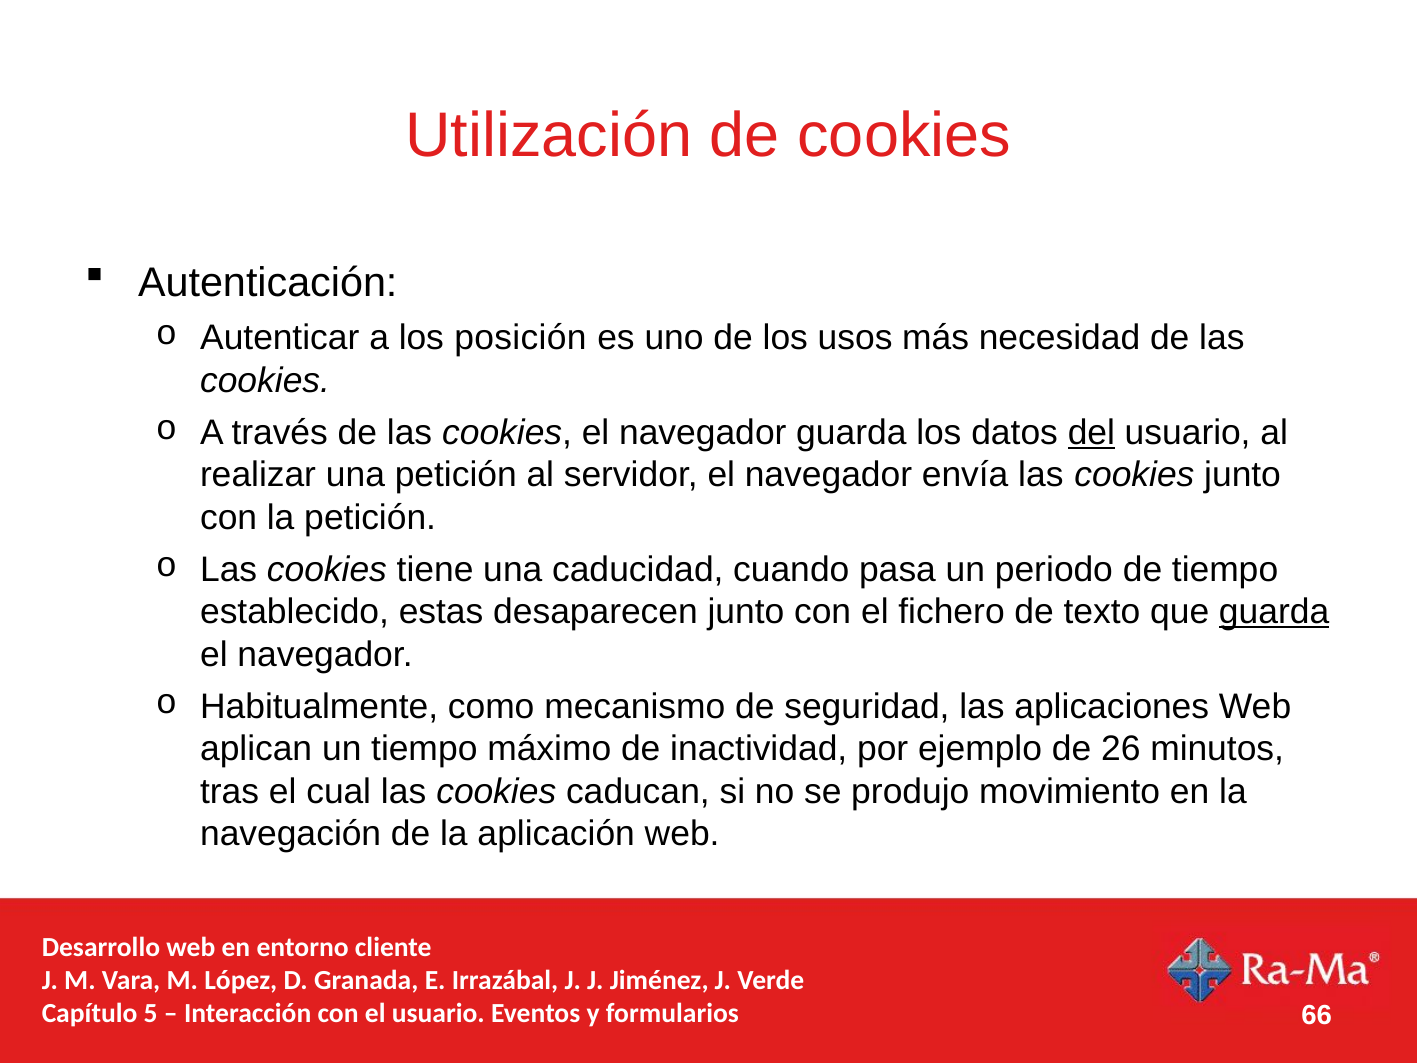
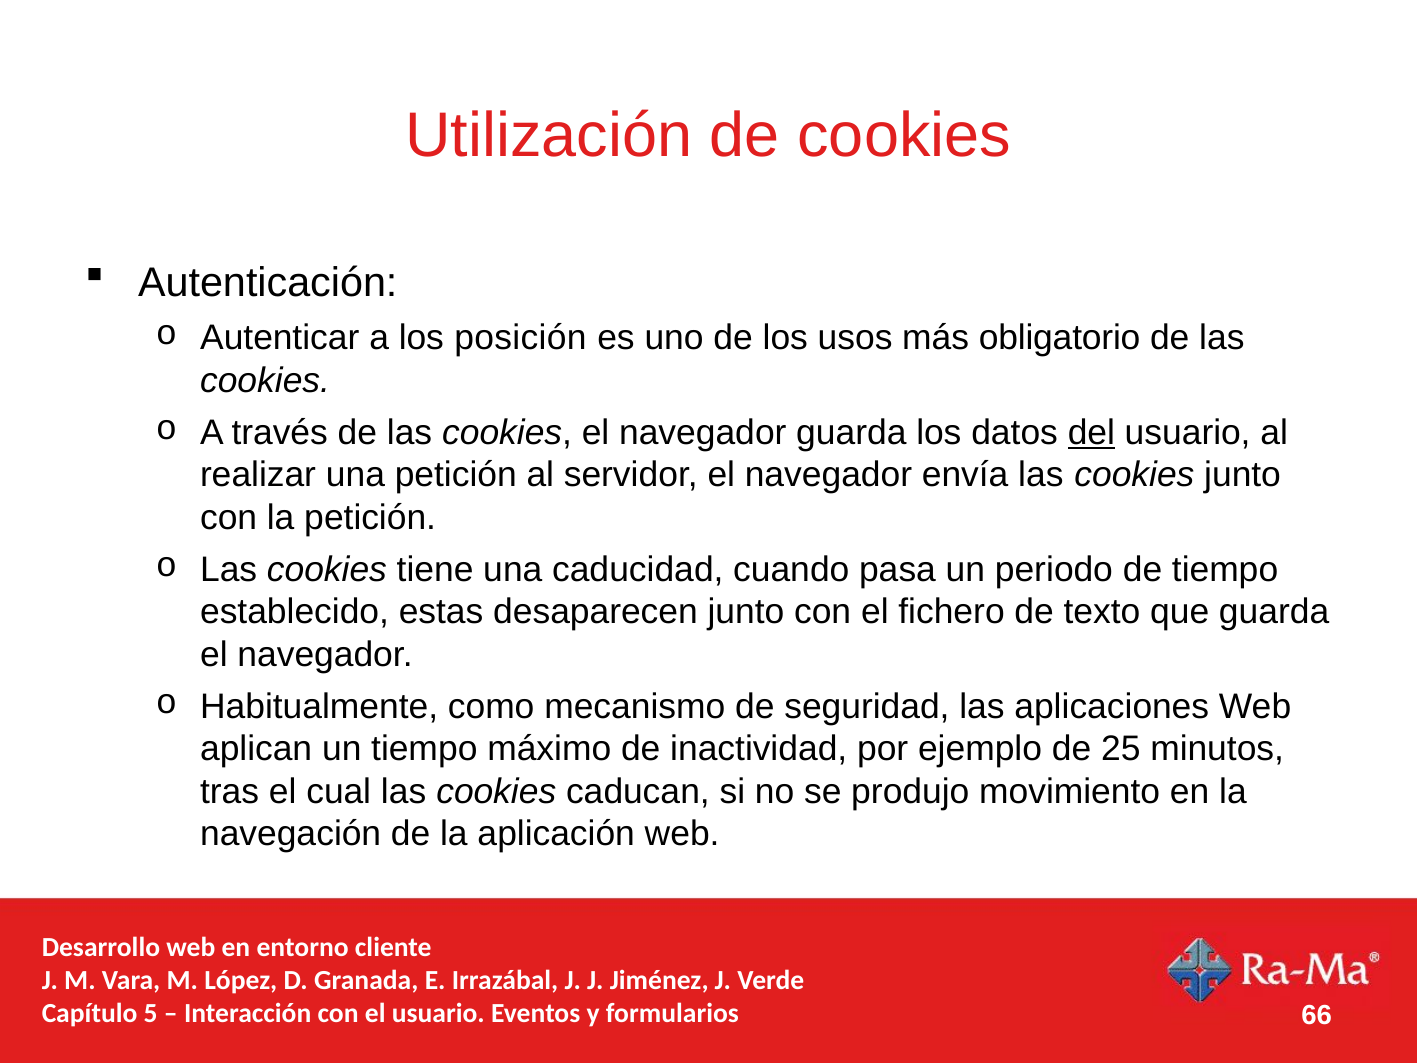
necesidad: necesidad -> obligatorio (1060, 338)
guarda underline: present -> none (1274, 612)
26: 26 -> 25 (1121, 749)
